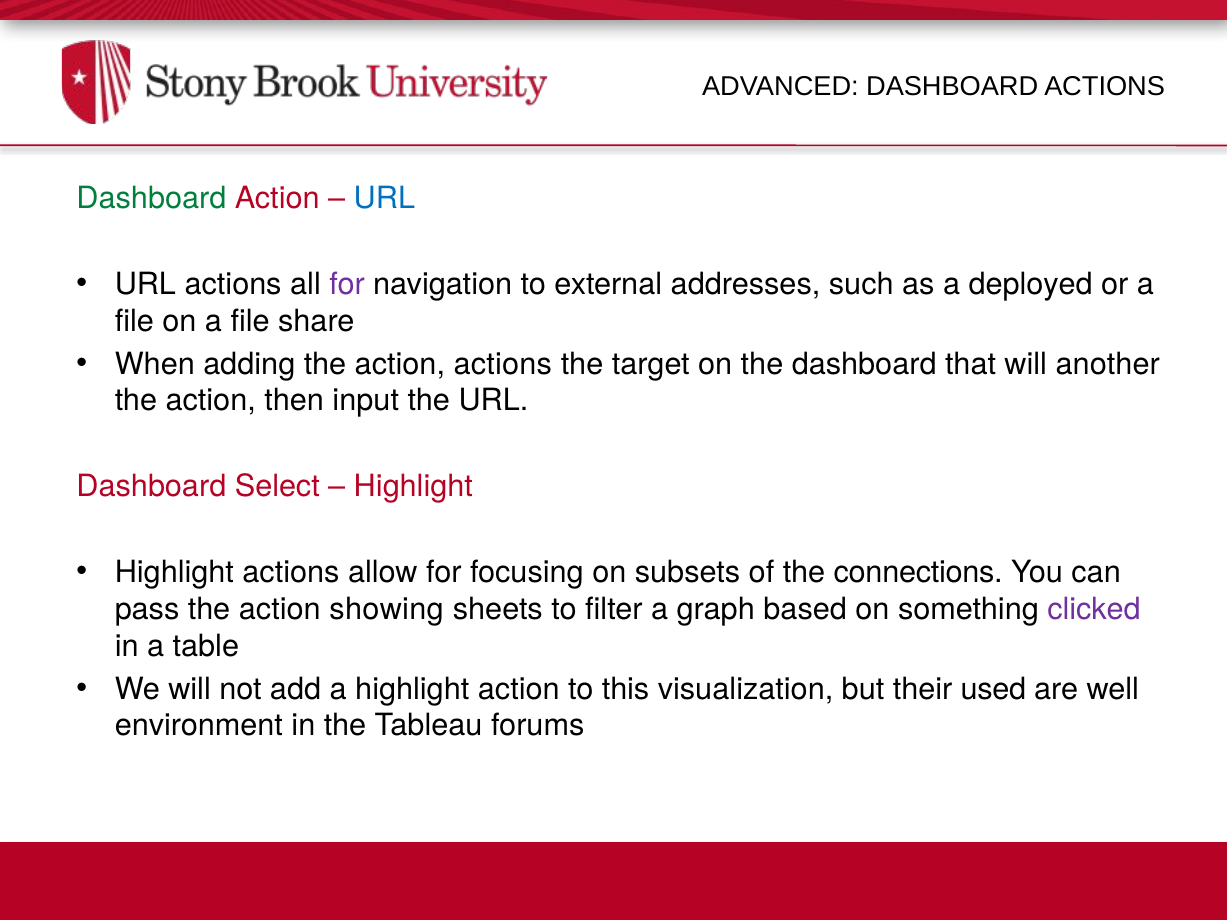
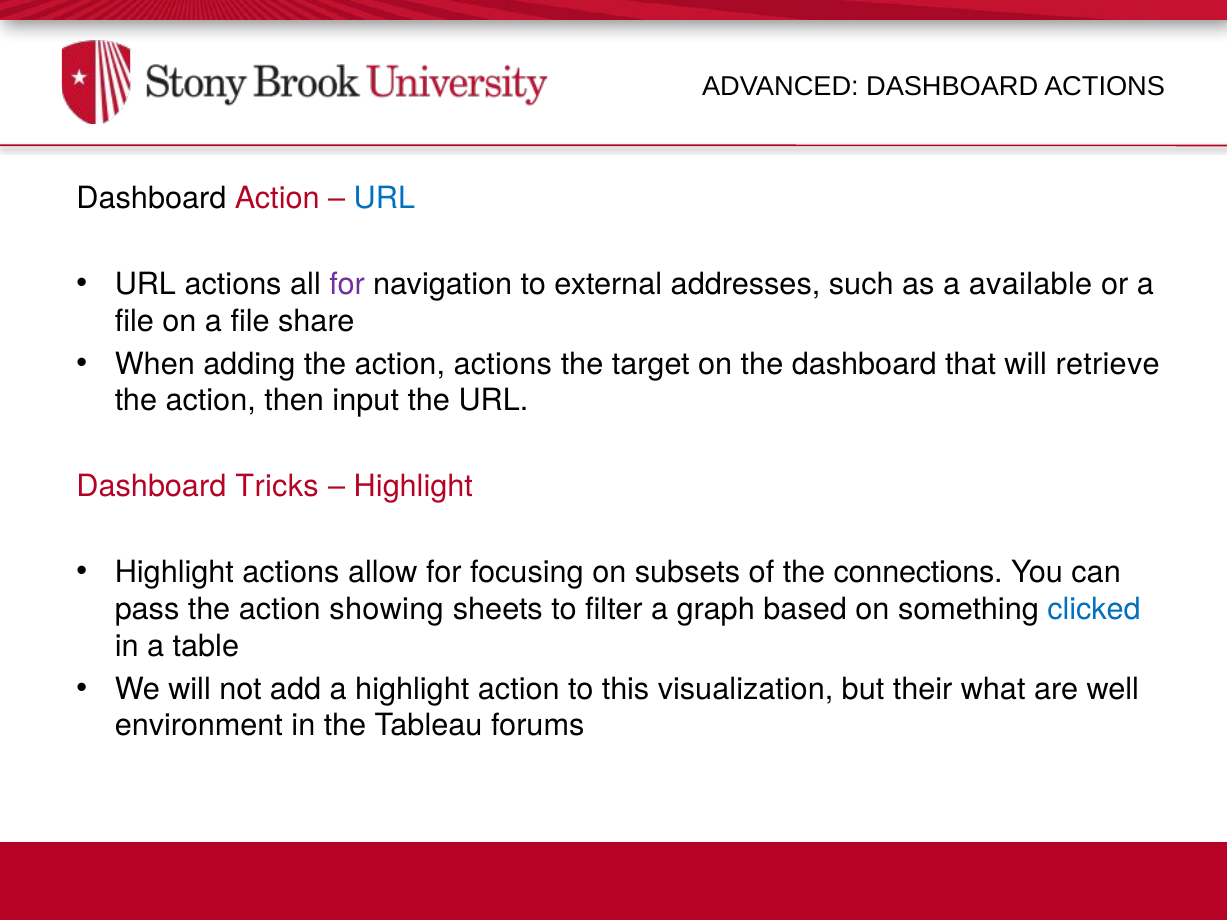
Dashboard colour: green -> black (151, 198)
deployed: deployed -> available (1031, 284)
another: another -> retrieve (1108, 364)
Select: Select -> Tricks (277, 487)
clicked colour: purple -> blue (1094, 609)
used: used -> what (993, 689)
